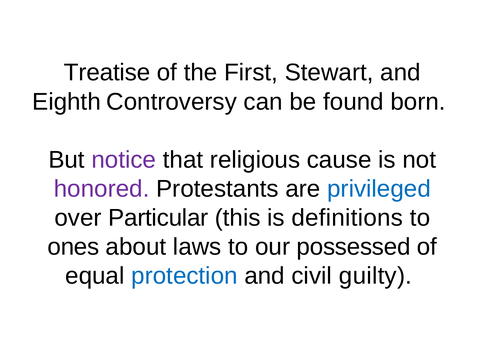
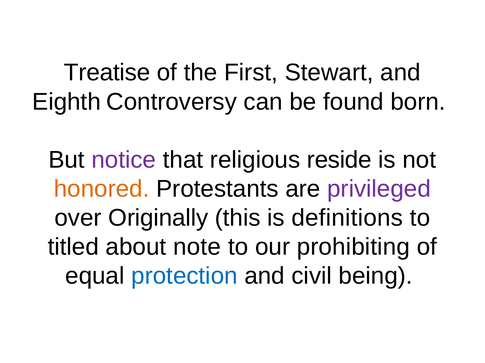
cause: cause -> reside (339, 160)
honored colour: purple -> orange (102, 189)
privileged colour: blue -> purple (379, 189)
Particular: Particular -> Originally (158, 218)
ones: ones -> titled (73, 247)
laws: laws -> note (197, 247)
possessed: possessed -> prohibiting (353, 247)
guilty: guilty -> being (376, 277)
